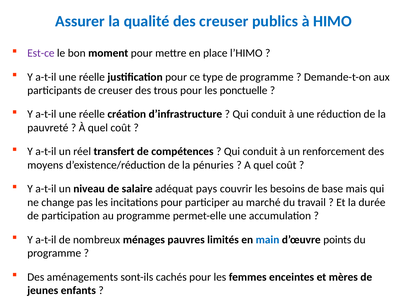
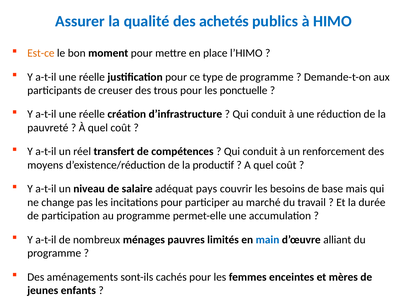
des creuser: creuser -> achetés (224, 21)
Est-ce colour: purple -> orange (41, 53)
pénuries: pénuries -> productif (213, 165)
points: points -> alliant (337, 240)
